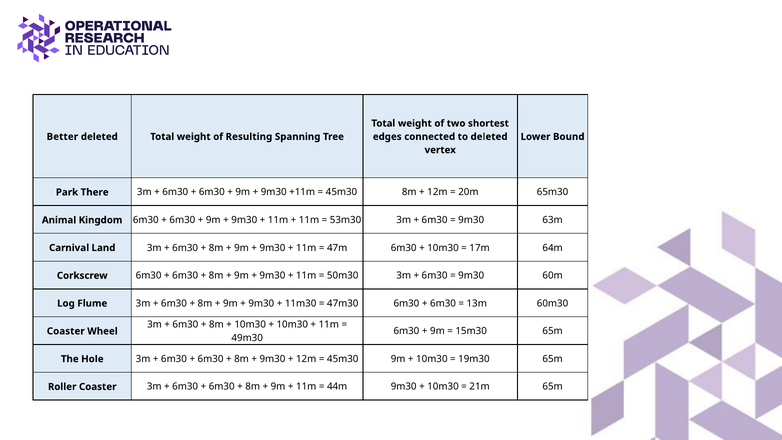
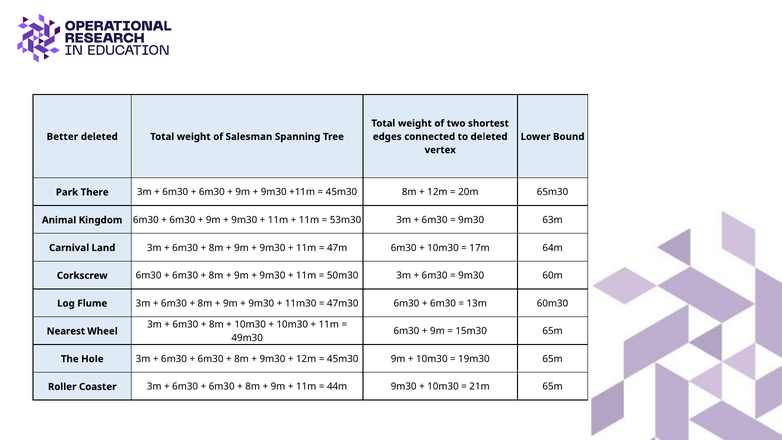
Resulting: Resulting -> Salesman (249, 137)
Coaster: Coaster -> Nearest (66, 331)
